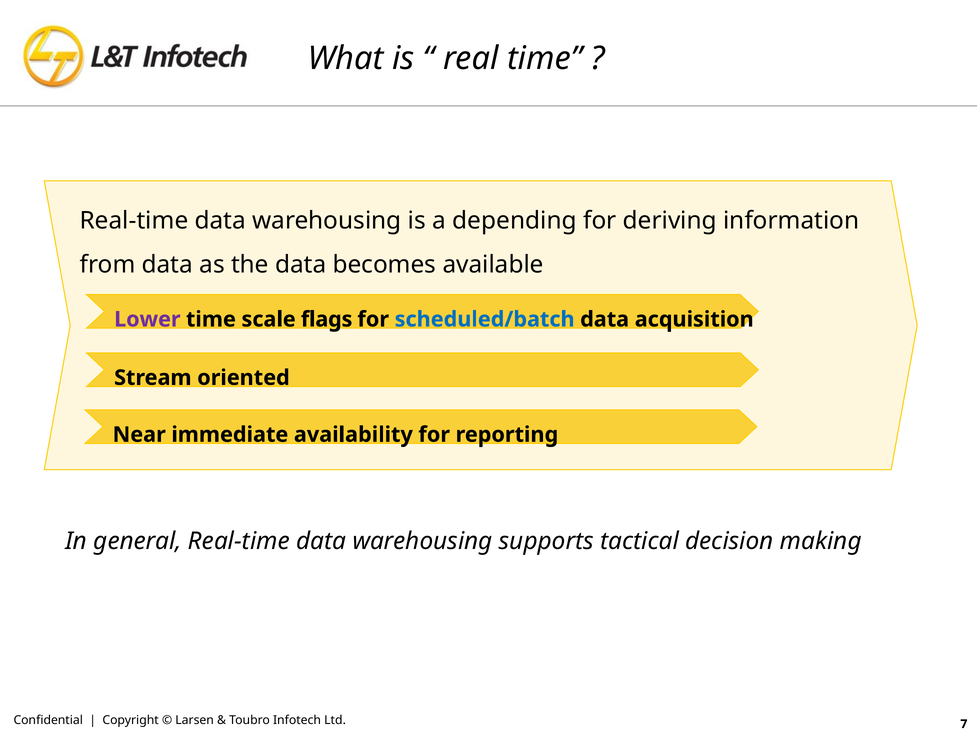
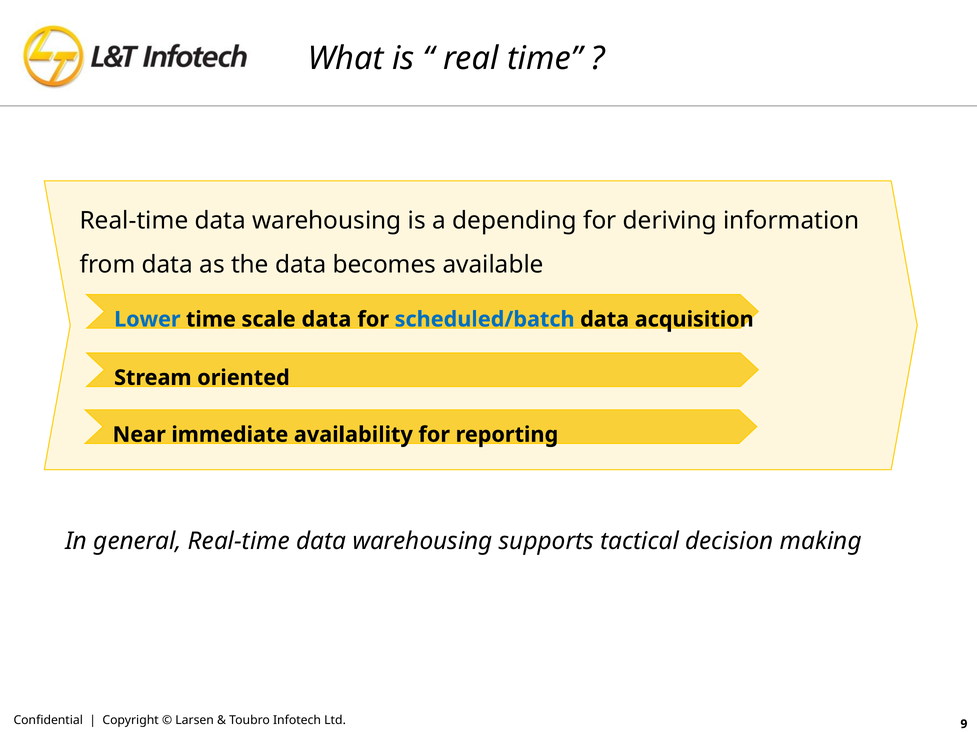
Lower colour: purple -> blue (147, 319)
scale flags: flags -> data (326, 319)
7: 7 -> 9 (964, 724)
